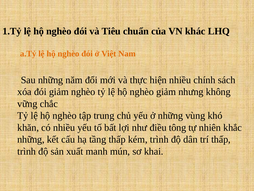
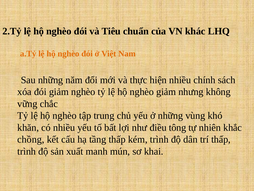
1.Tỷ: 1.Tỷ -> 2.Tỷ (12, 31)
những: những -> chồng (31, 139)
